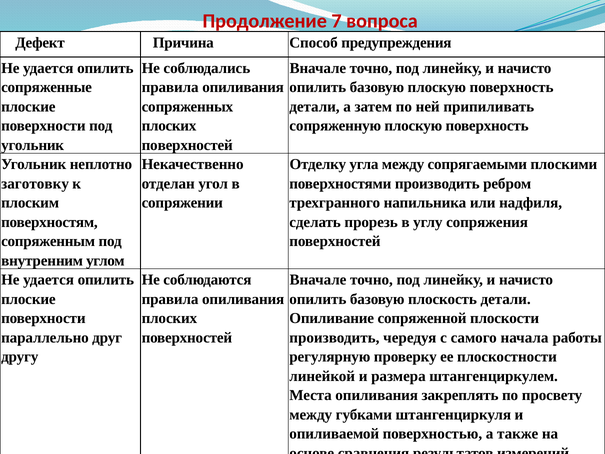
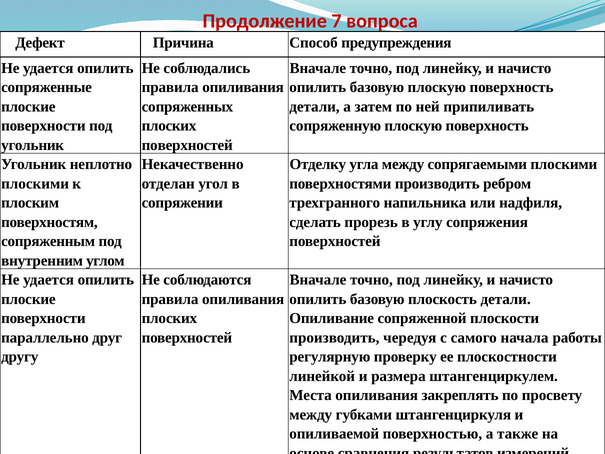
заготовку: заготовку -> плоскими (35, 183)
